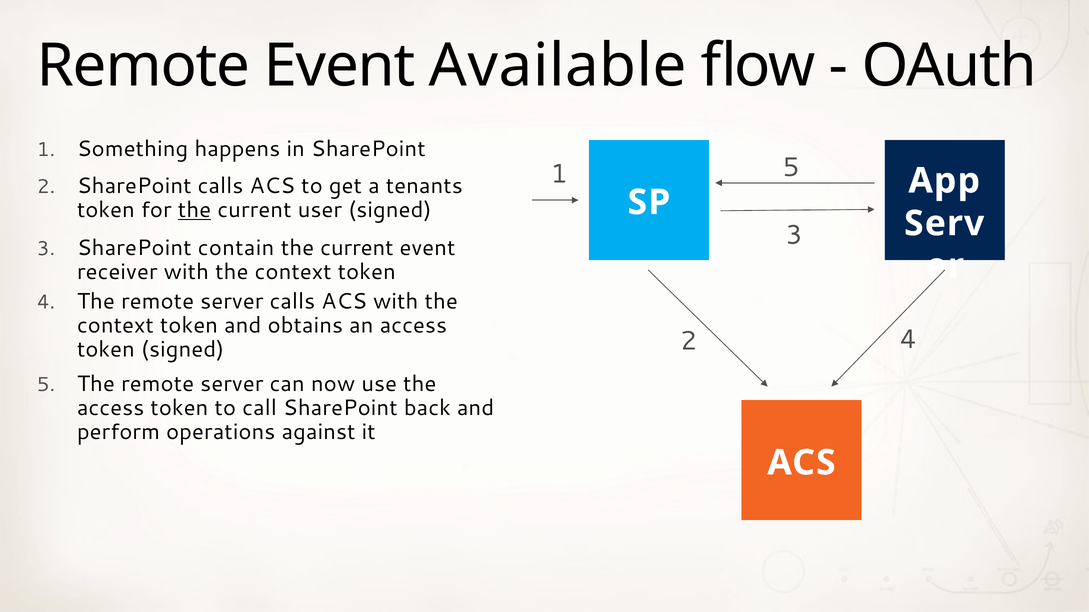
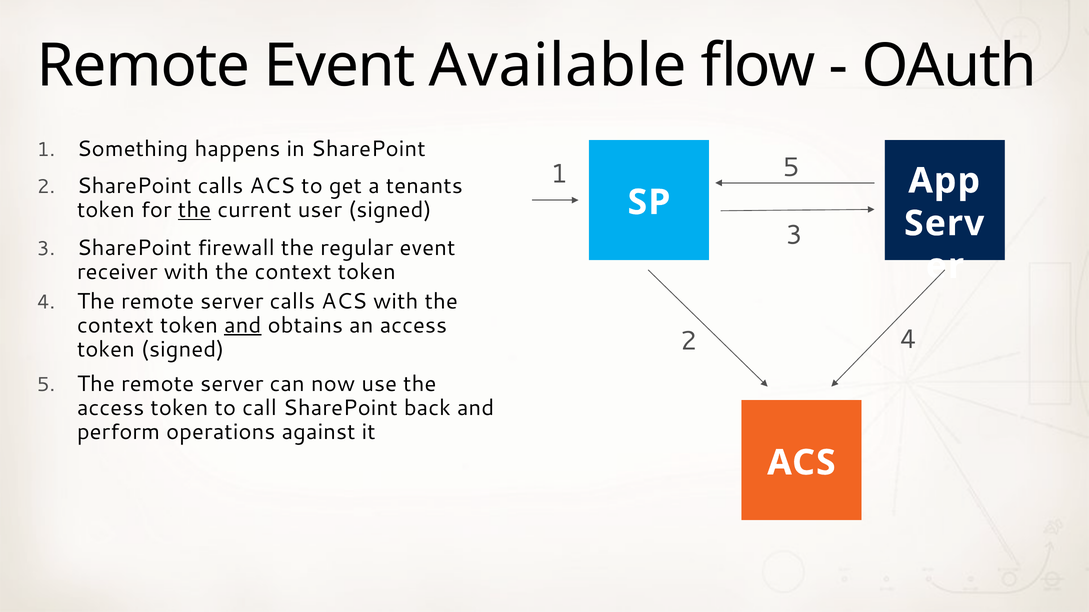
contain: contain -> firewall (236, 248)
current: current -> regular (357, 248)
and underline: none -> present (243, 326)
